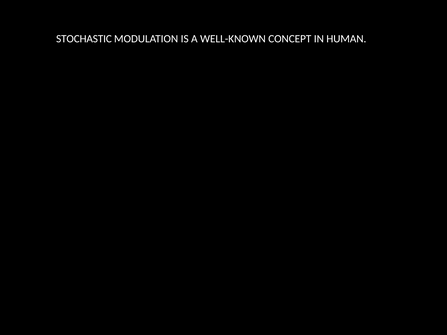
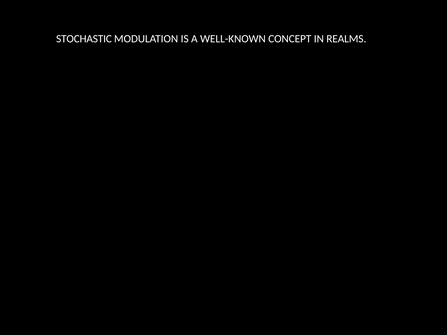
HUMAN: HUMAN -> REALMS (346, 39)
